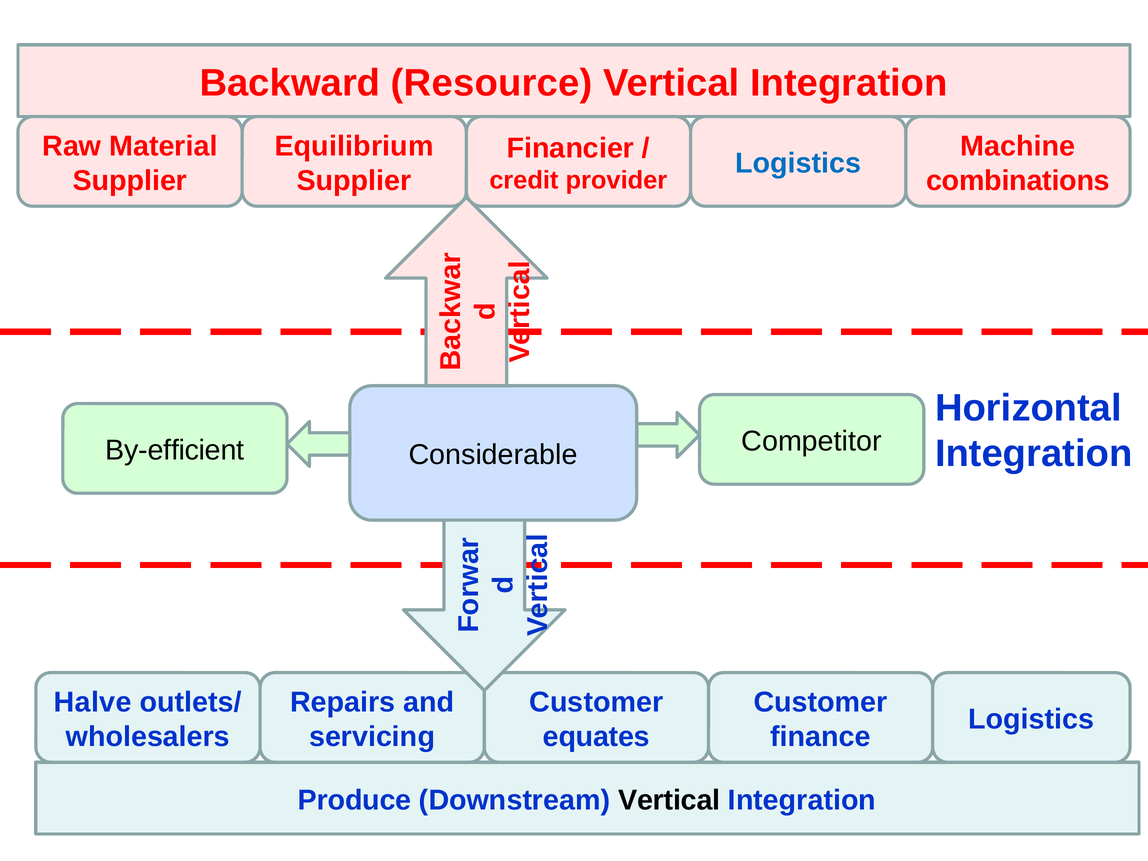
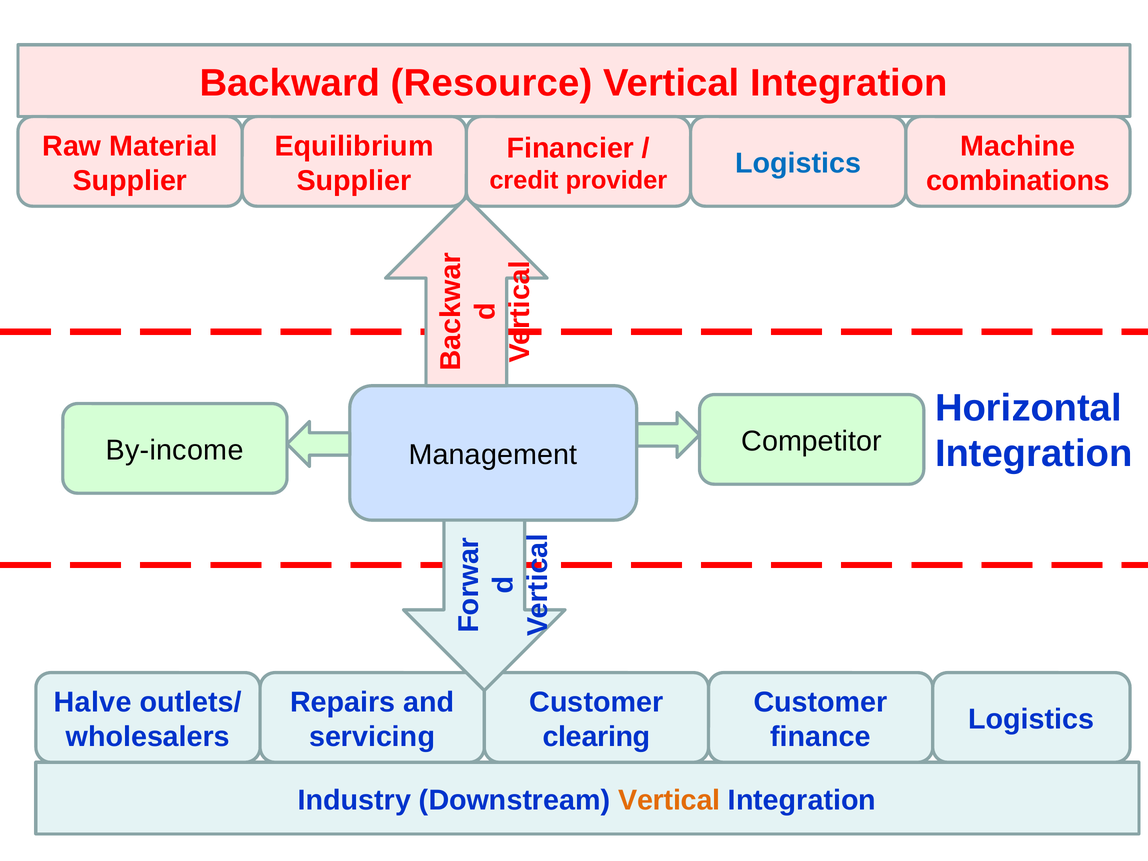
By-efficient: By-efficient -> By-income (175, 450)
Considerable: Considerable -> Management (493, 455)
equates: equates -> clearing (596, 737)
Produce: Produce -> Industry (355, 800)
Vertical colour: black -> orange (669, 800)
